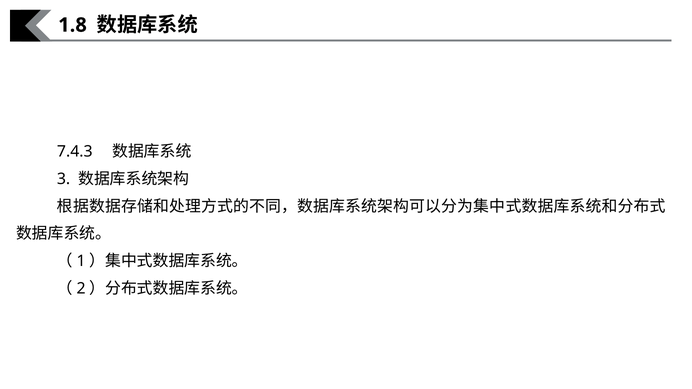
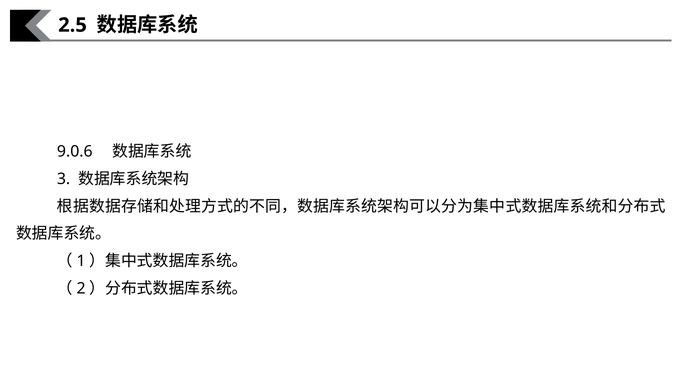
1.8: 1.8 -> 2.5 (73, 25)
7.4.3: 7.4.3 -> 9.0.6 (75, 152)
